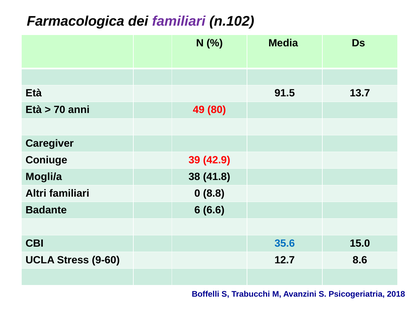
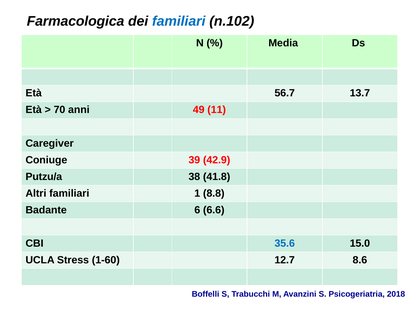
familiari colour: purple -> blue (179, 21)
91.5: 91.5 -> 56.7 (285, 93)
80: 80 -> 11 (217, 110)
Mogli/a: Mogli/a -> Putzu/a (44, 177)
0: 0 -> 1 (197, 194)
9-60: 9-60 -> 1-60 (106, 260)
